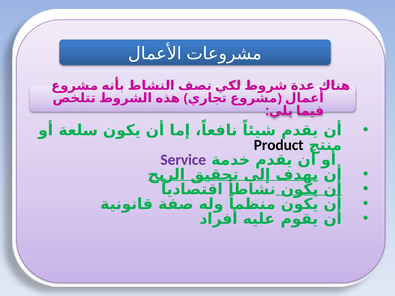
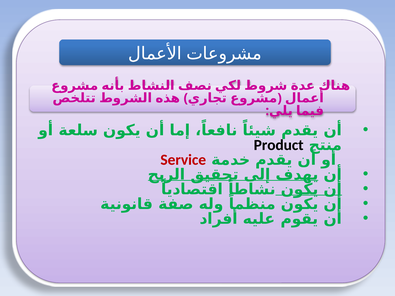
Service colour: purple -> red (183, 160)
